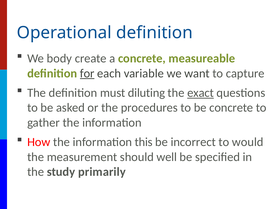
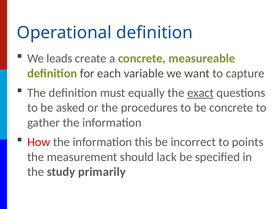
body: body -> leads (59, 59)
for underline: present -> none (87, 73)
diluting: diluting -> equally (146, 93)
would: would -> points (248, 142)
well: well -> lack (167, 157)
